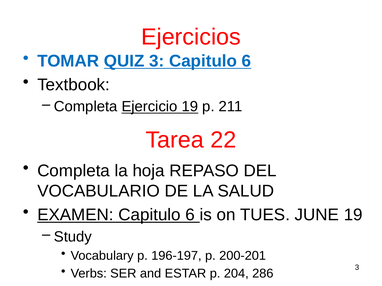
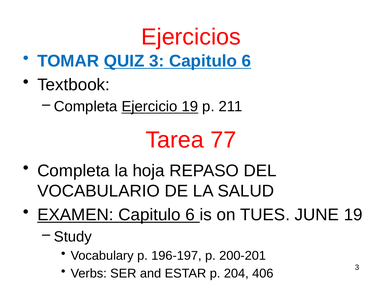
22: 22 -> 77 (223, 140)
286: 286 -> 406 (263, 274)
